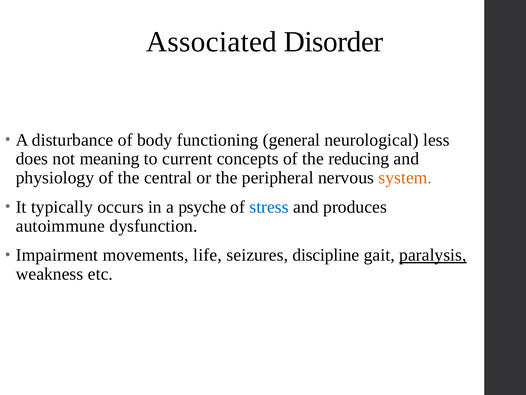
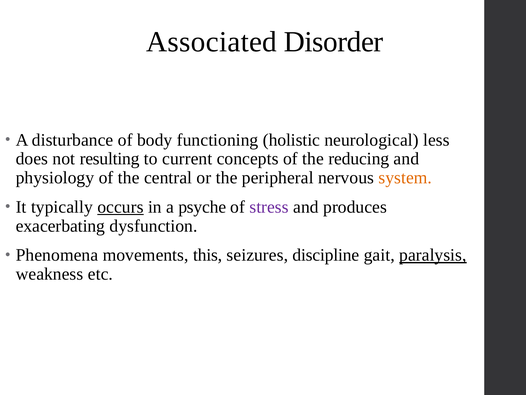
general: general -> holistic (291, 140)
meaning: meaning -> resulting (110, 159)
occurs underline: none -> present (120, 207)
stress colour: blue -> purple (269, 207)
autoimmune: autoimmune -> exacerbating (60, 226)
Impairment: Impairment -> Phenomena (57, 255)
life: life -> this (208, 255)
